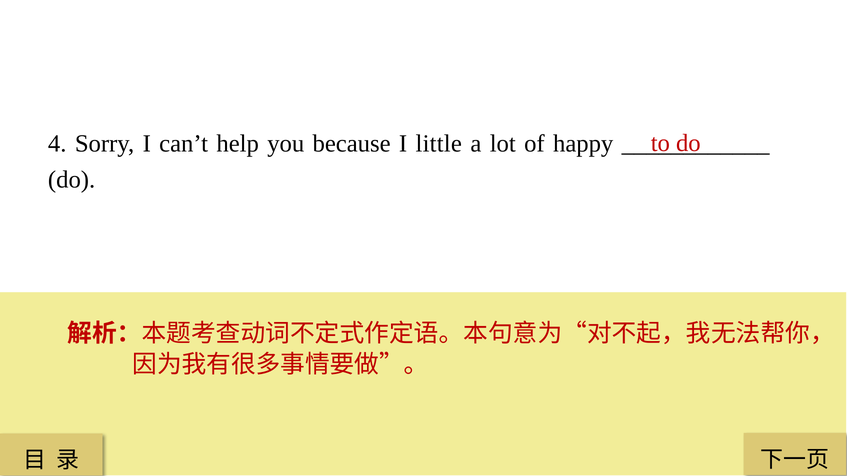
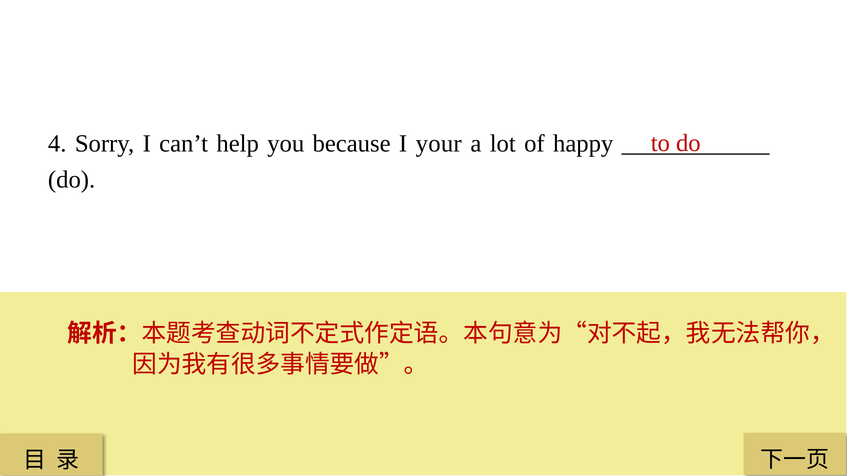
little: little -> your (439, 144)
